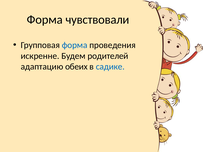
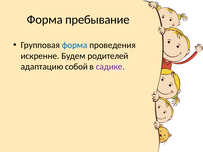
чувствовали: чувствовали -> пребывание (97, 20)
обеих: обеих -> собой (76, 67)
садике colour: blue -> purple (110, 67)
